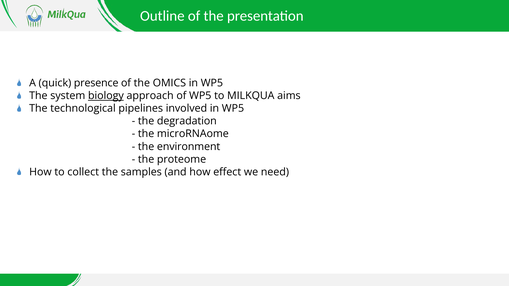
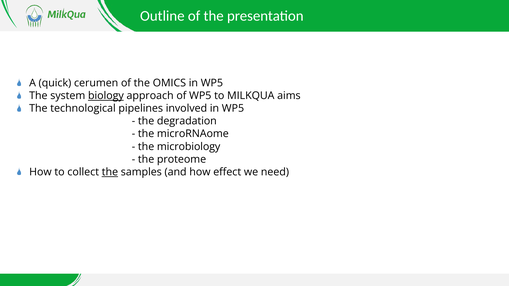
presence: presence -> cerumen (96, 83)
environment: environment -> microbiology (189, 147)
the underline: none -> present (110, 172)
